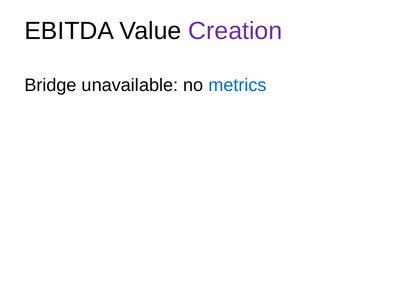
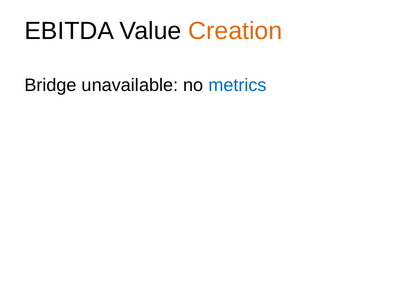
Creation colour: purple -> orange (235, 31)
